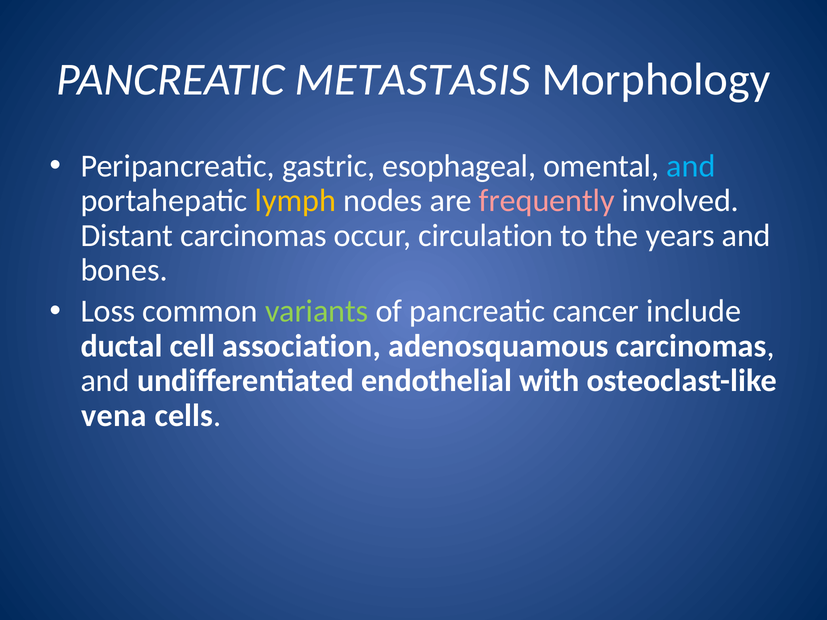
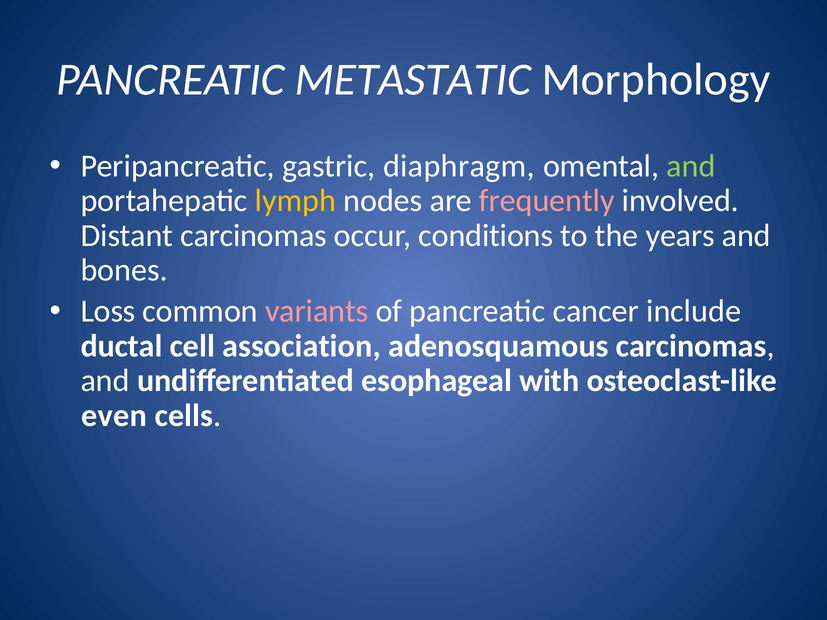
METASTASIS: METASTASIS -> METASTATIC (413, 80)
esophageal: esophageal -> diaphragm (459, 166)
and colour: light blue -> light green (691, 166)
circulation: circulation -> conditions (486, 236)
variants colour: light green -> pink (317, 311)
endothelial: endothelial -> esophageal (437, 381)
vena: vena -> even (114, 416)
